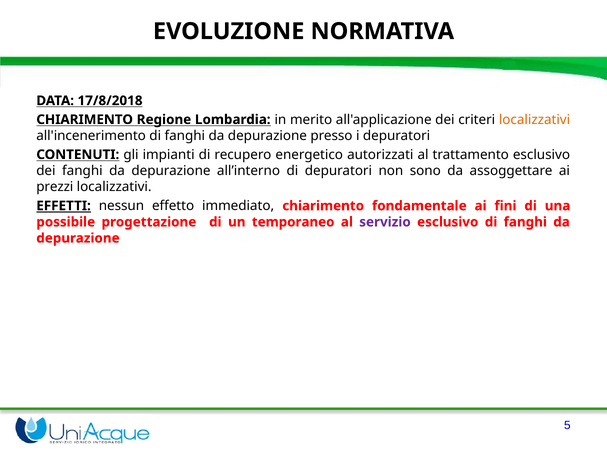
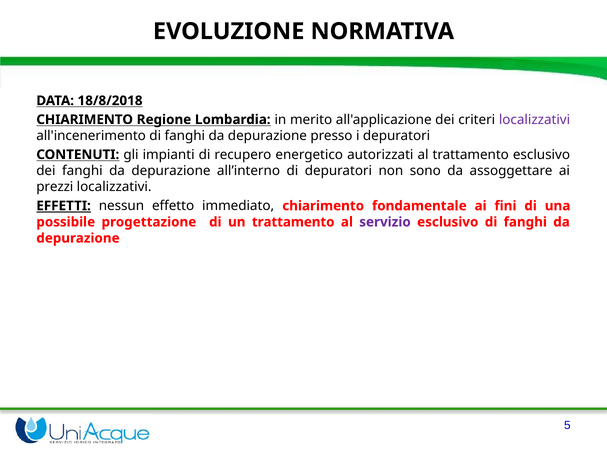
17/8/2018: 17/8/2018 -> 18/8/2018 (110, 101)
localizzativi colour: orange -> purple (535, 120)
un temporaneo: temporaneo -> trattamento (293, 222)
